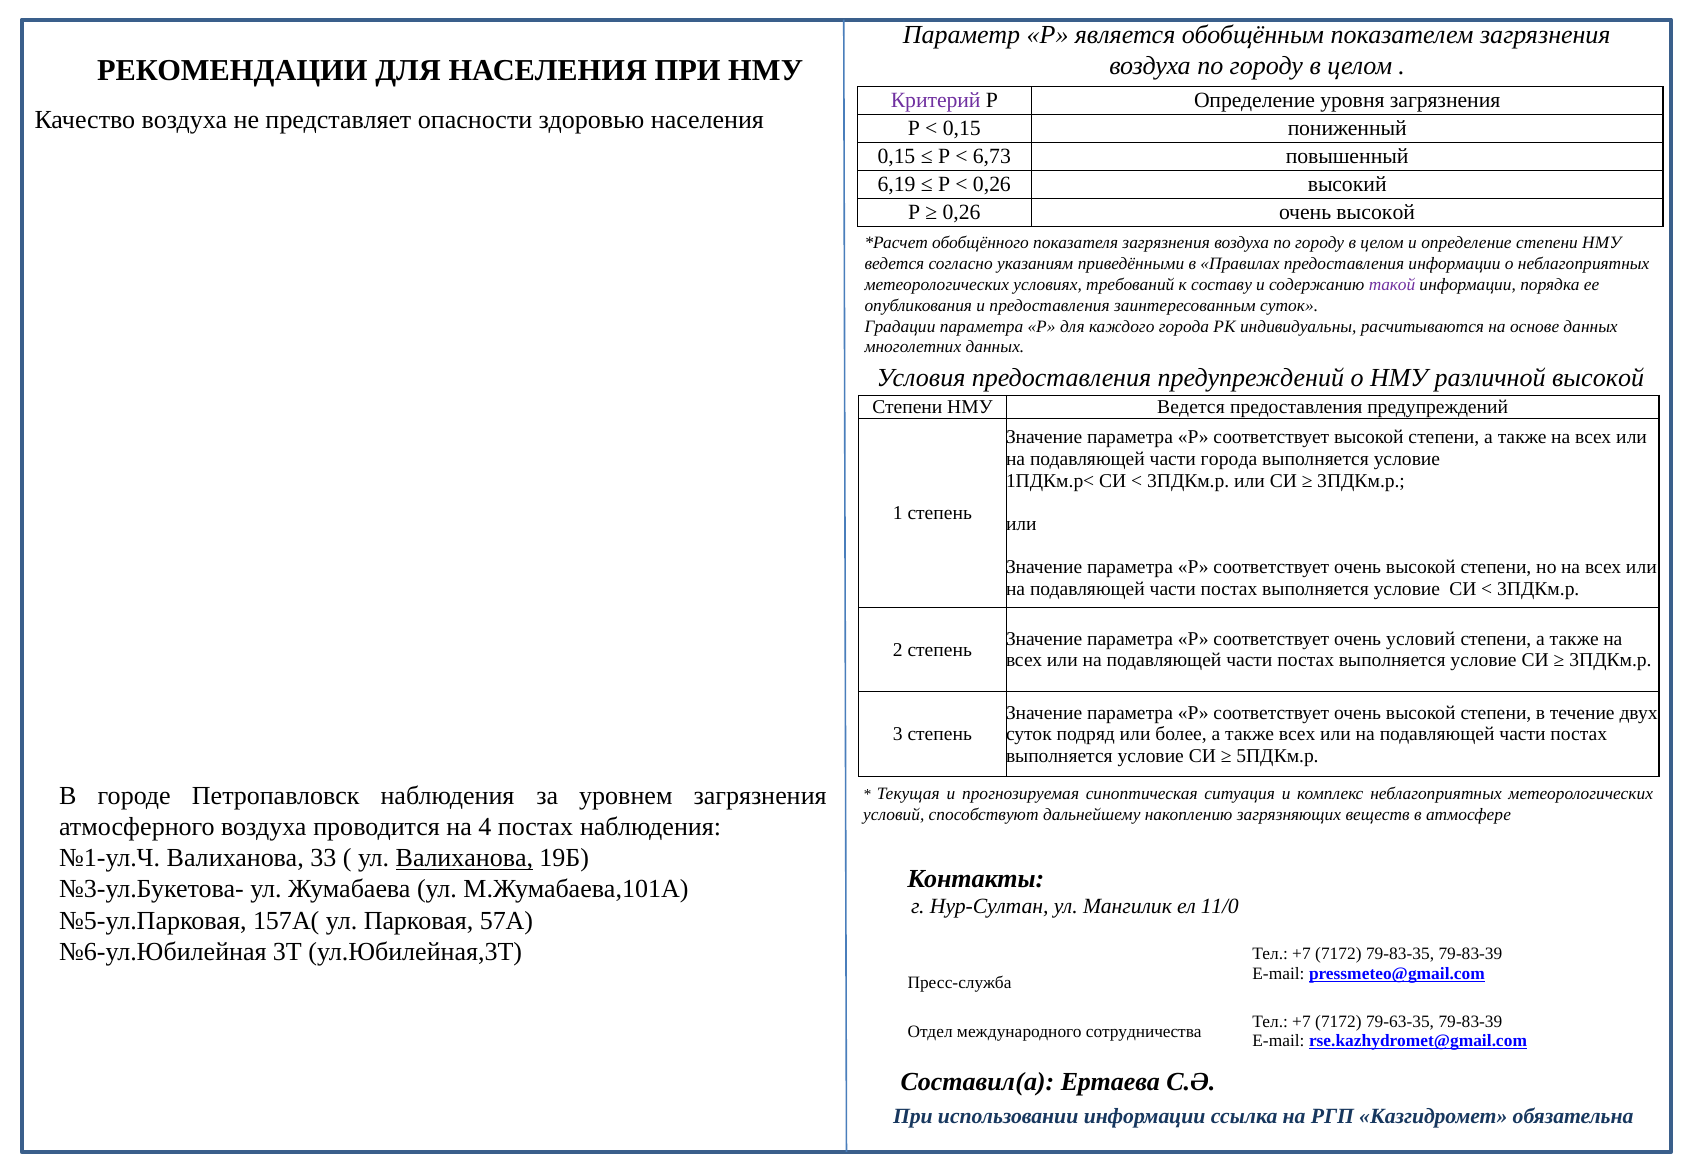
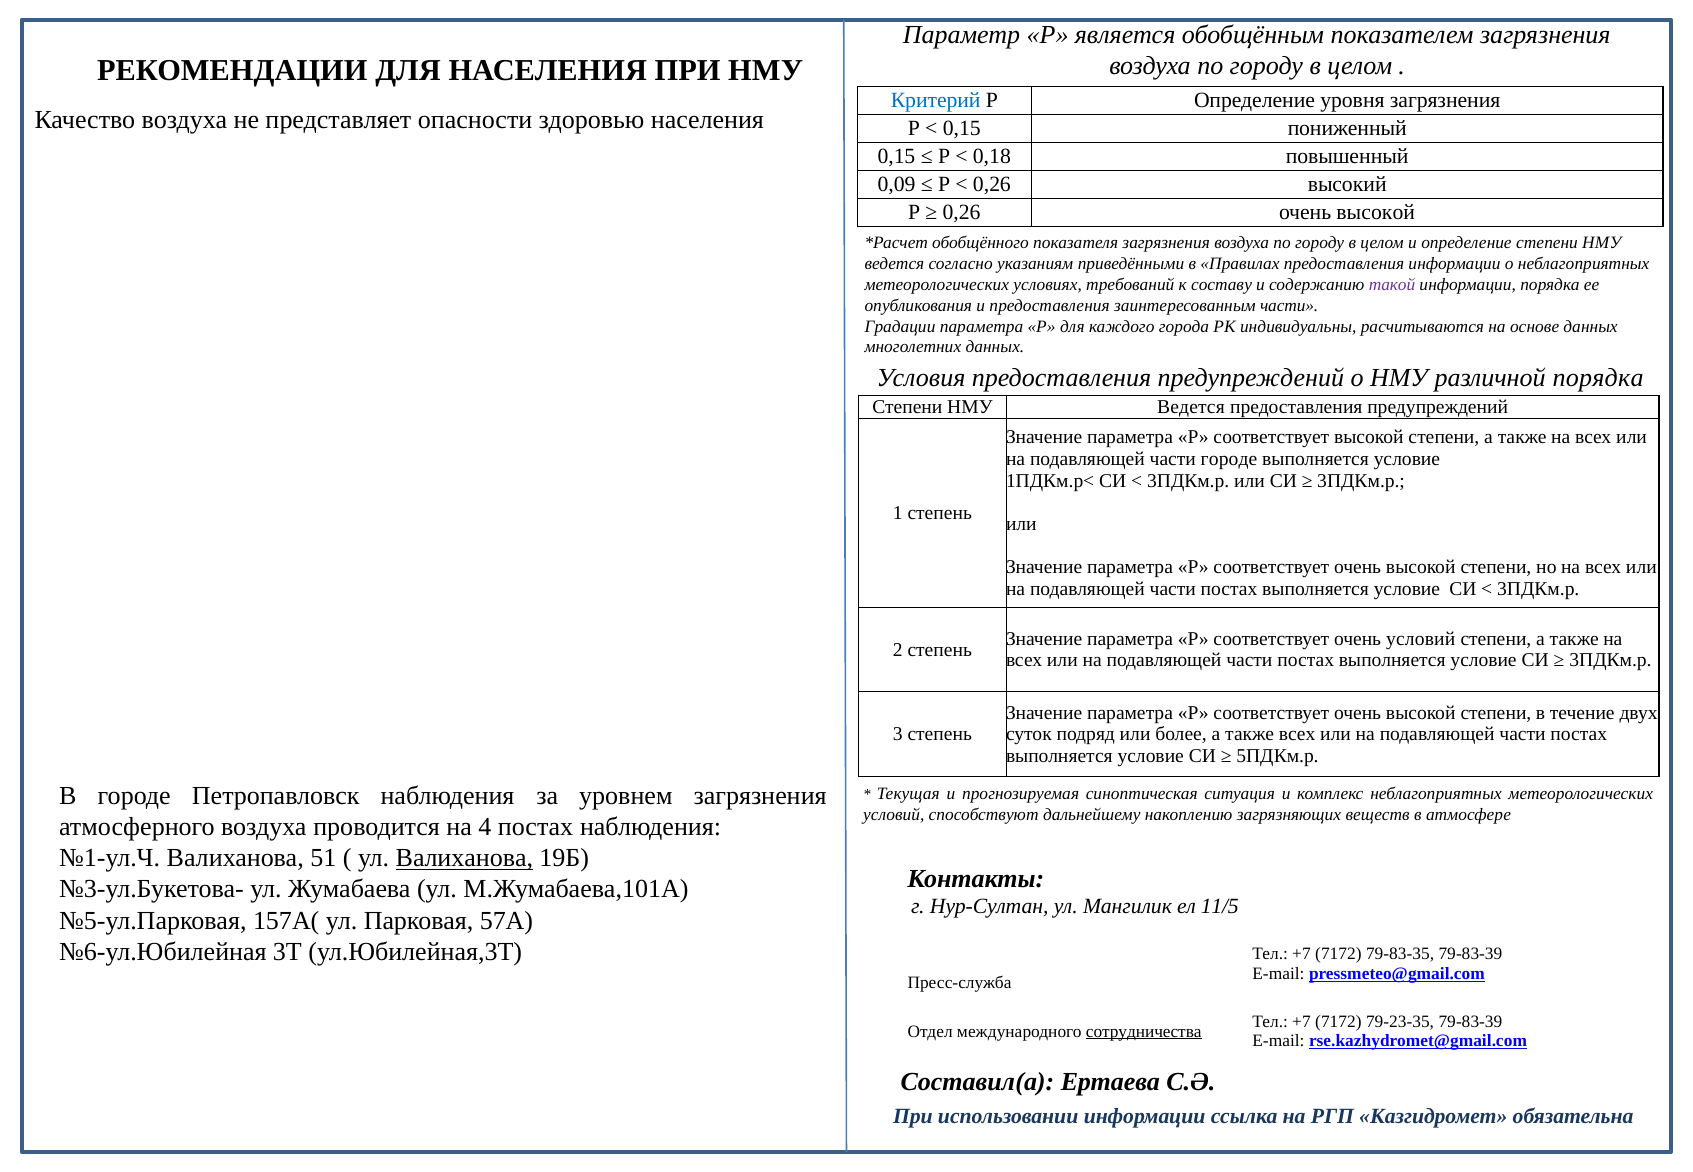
Критерий colour: purple -> blue (936, 101)
6,73: 6,73 -> 0,18 (992, 157)
6,19: 6,19 -> 0,09 (897, 184)
заинтересованным суток: суток -> части (1289, 306)
различной высокой: высокой -> порядка (1598, 377)
части города: города -> городе (1229, 459)
33: 33 -> 51 (323, 858)
11/0: 11/0 -> 11/5 (1220, 906)
79-63-35: 79-63-35 -> 79-23-35 (1400, 1022)
сотрудничества underline: none -> present (1144, 1032)
